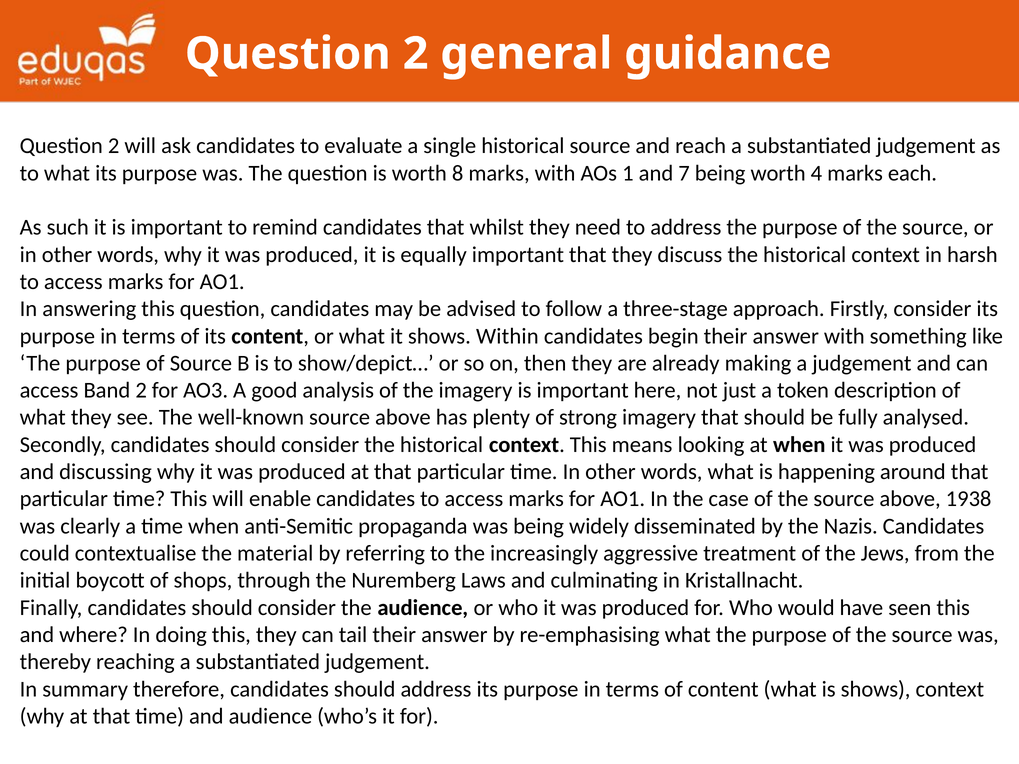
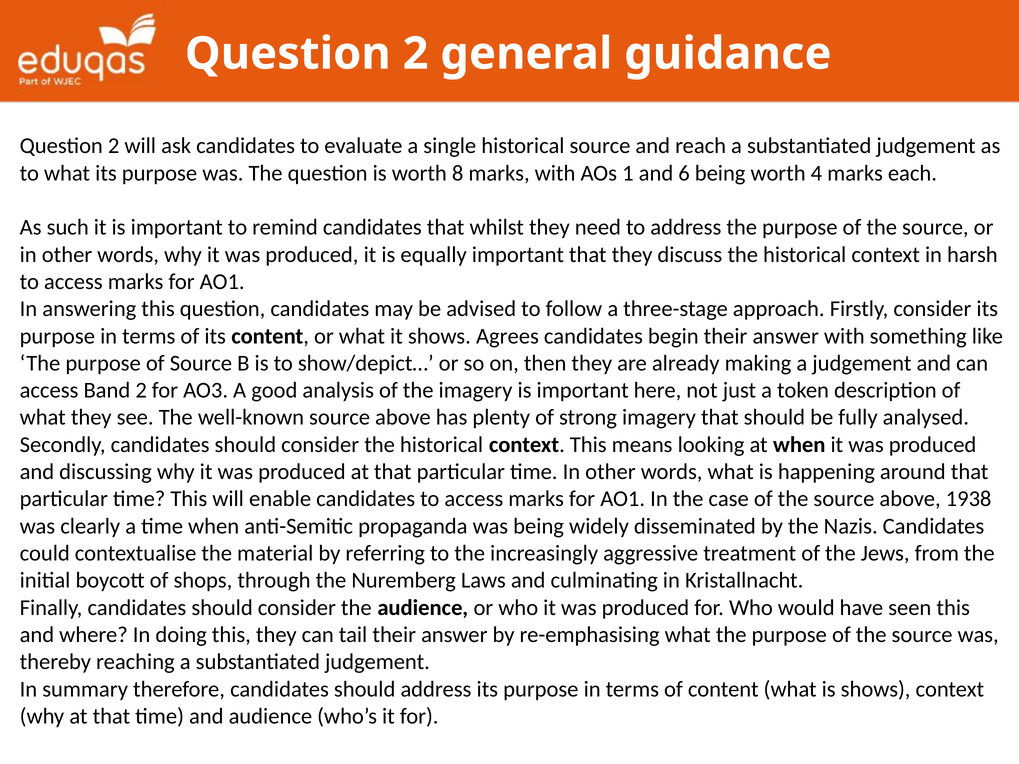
7: 7 -> 6 (684, 173)
Within: Within -> Agrees (507, 336)
